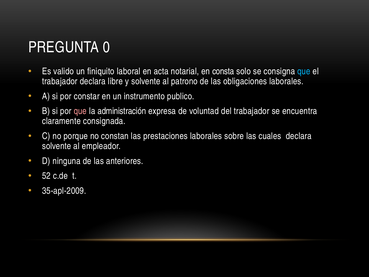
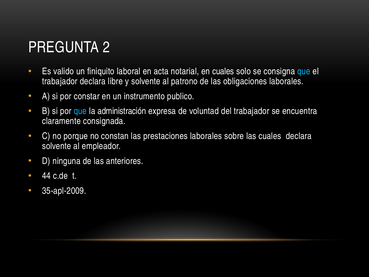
0: 0 -> 2 (106, 47)
en consta: consta -> cuales (223, 71)
que colour: pink -> light blue (80, 111)
52: 52 -> 44 (46, 176)
